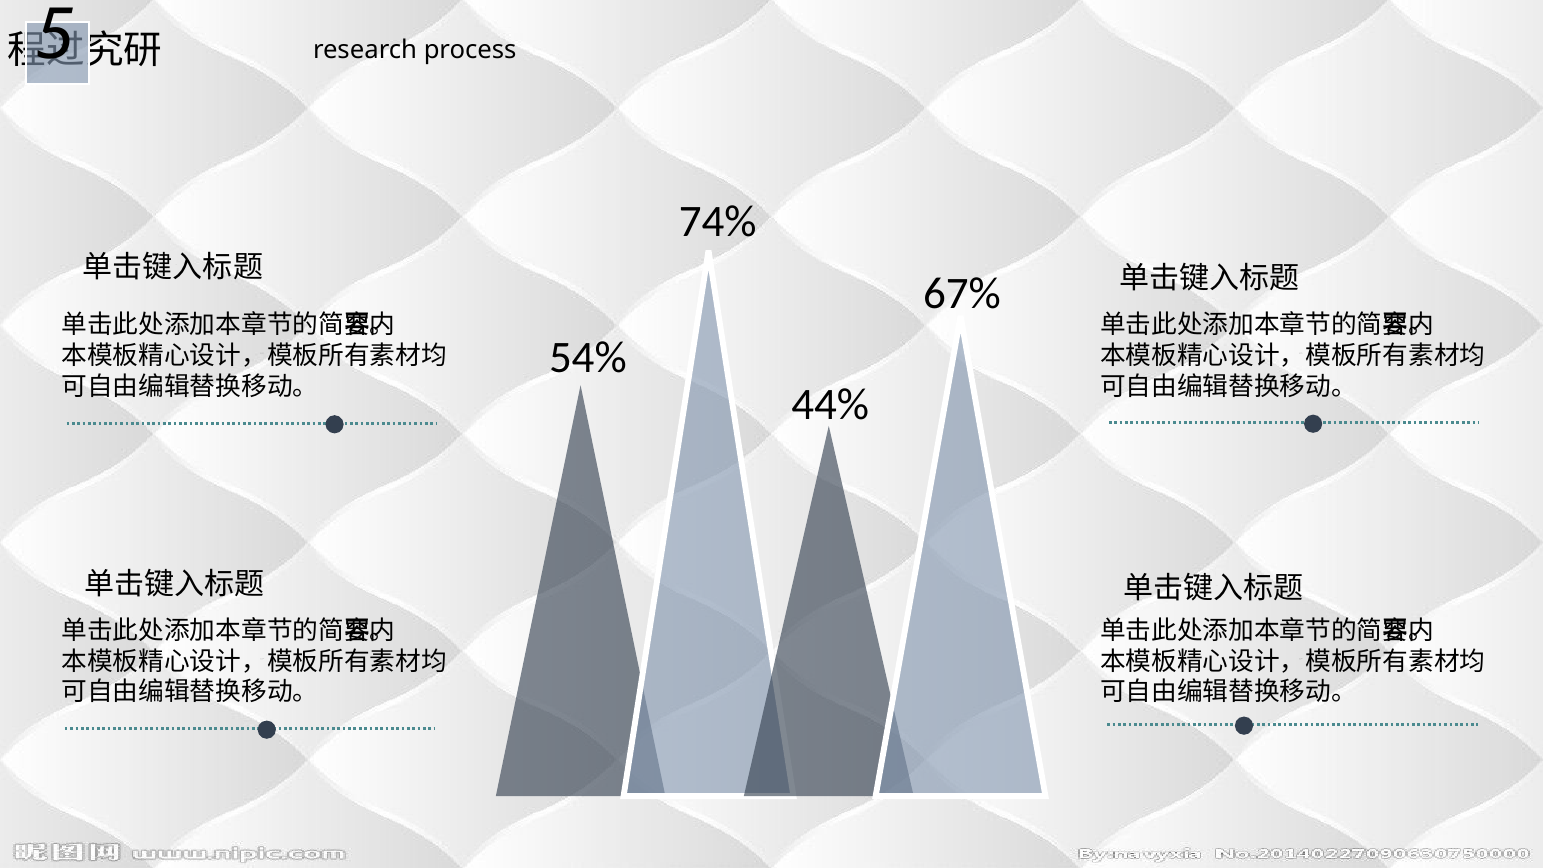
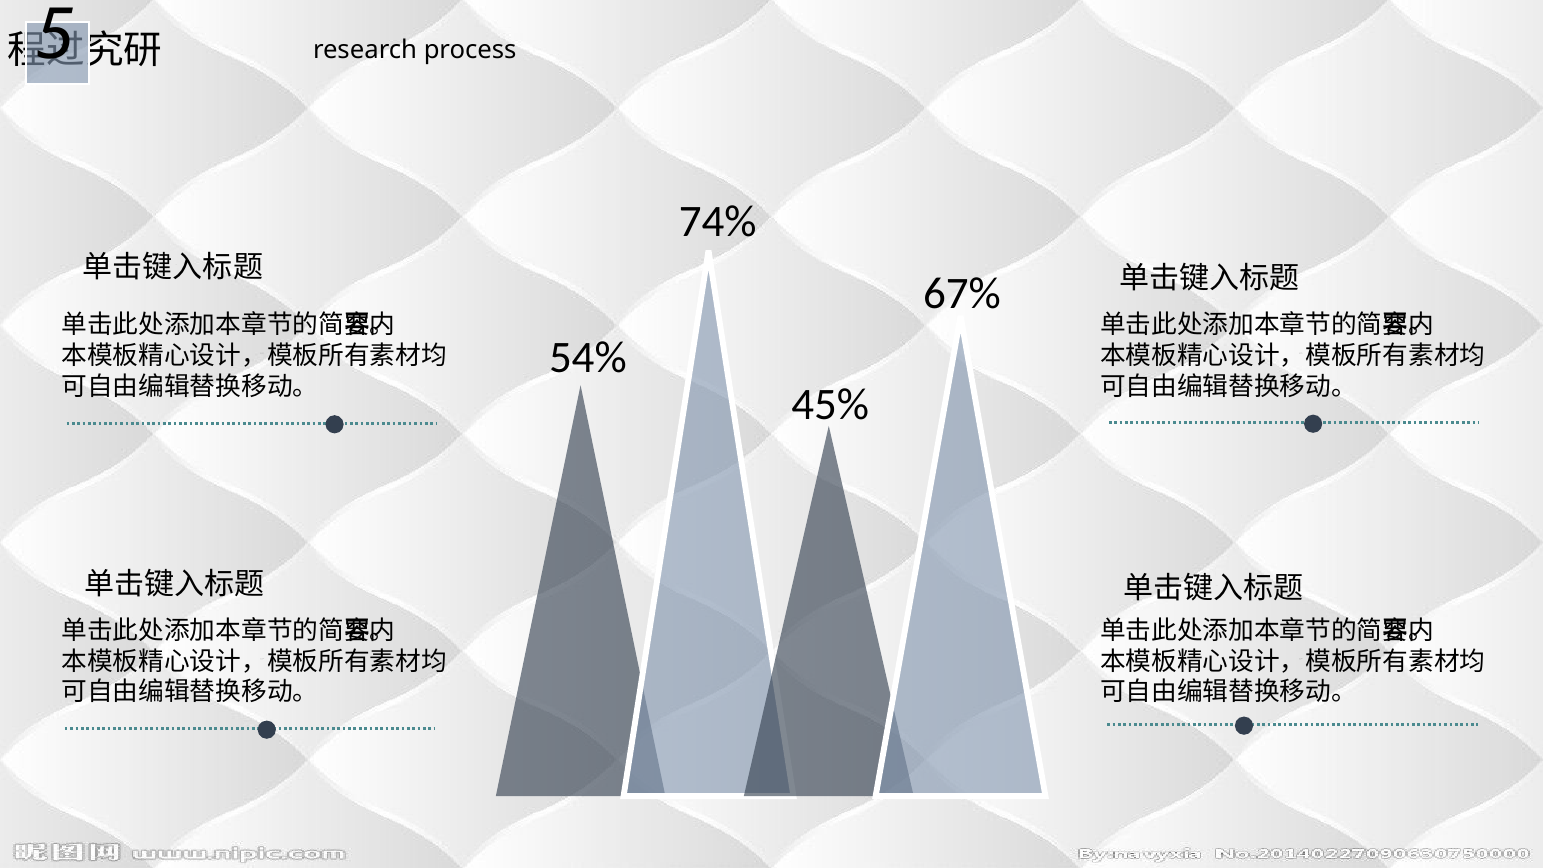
44%: 44% -> 45% (830, 405)
